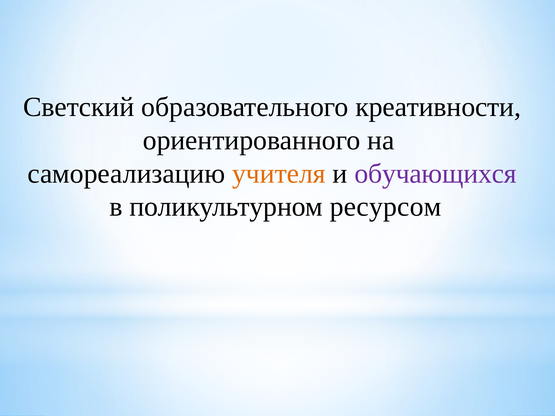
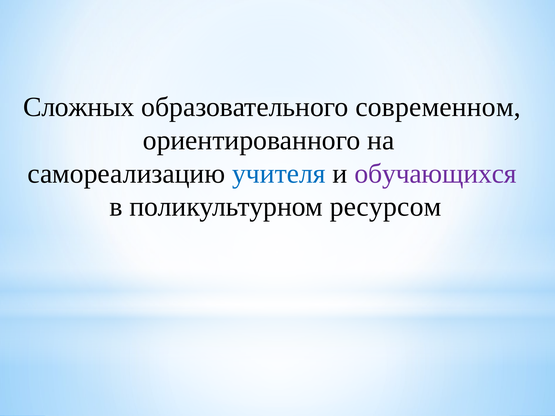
Светский: Светский -> Сложных (79, 107)
креативности: креативности -> современном (438, 107)
учителя colour: orange -> blue (279, 174)
